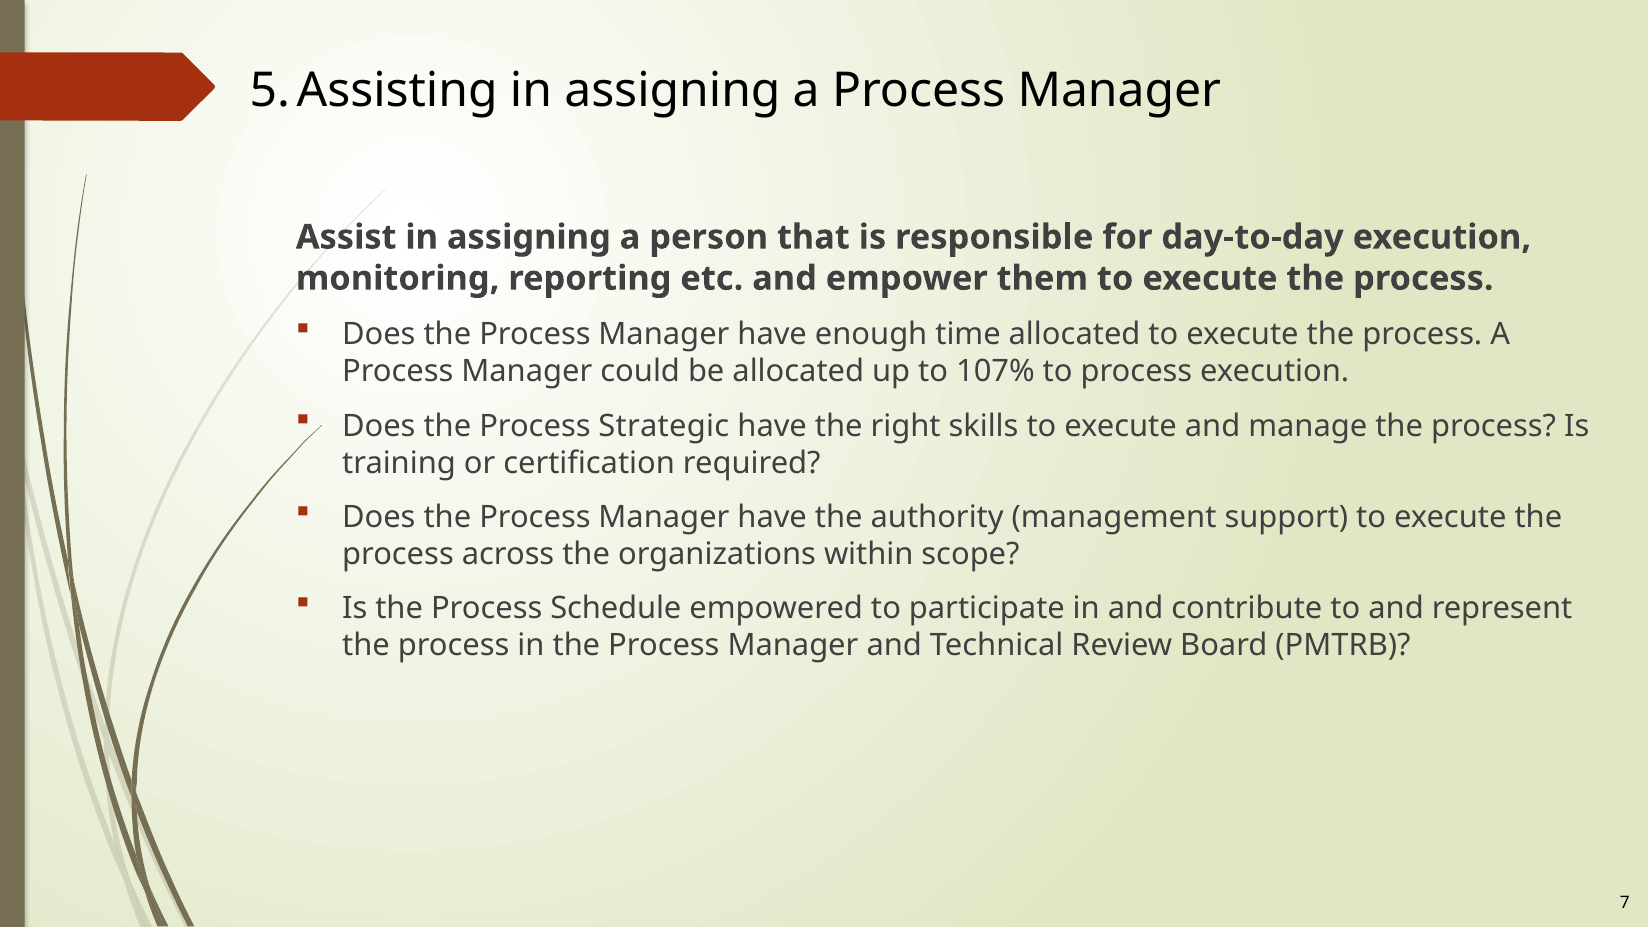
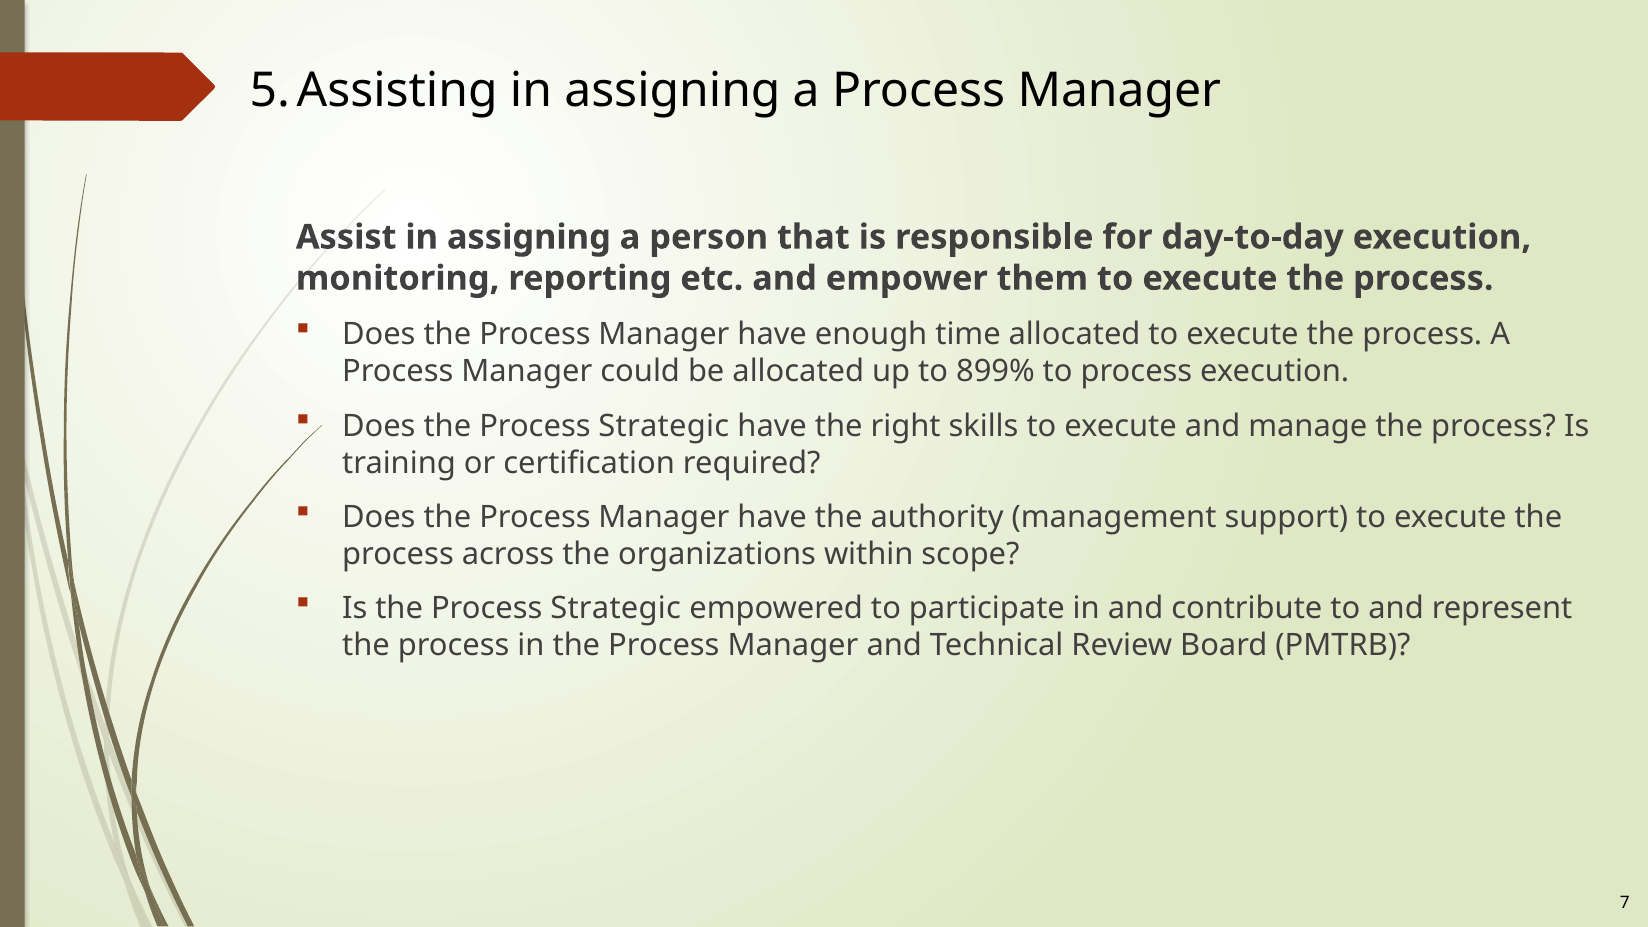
107%: 107% -> 899% (995, 372)
Is the Process Schedule: Schedule -> Strategic (616, 608)
